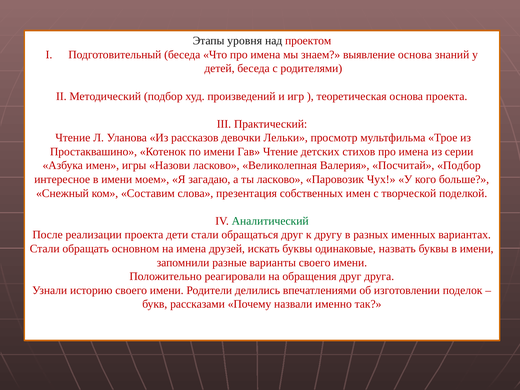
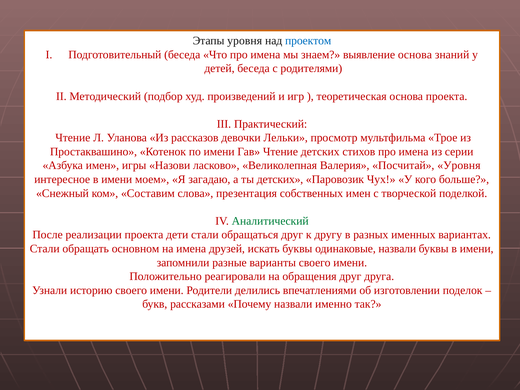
проектом colour: red -> blue (308, 41)
Посчитай Подбор: Подбор -> Уровня (459, 166)
ты ласково: ласково -> детских (280, 179)
одинаковые назвать: назвать -> назвали (397, 249)
